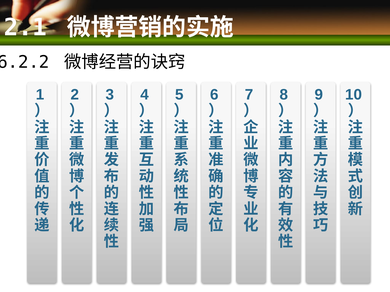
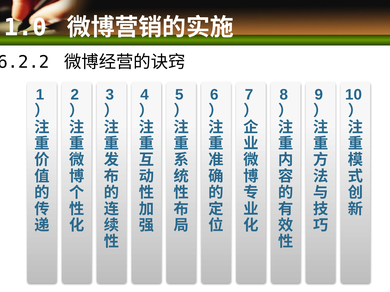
2.1: 2.1 -> 1.0 (25, 28)
